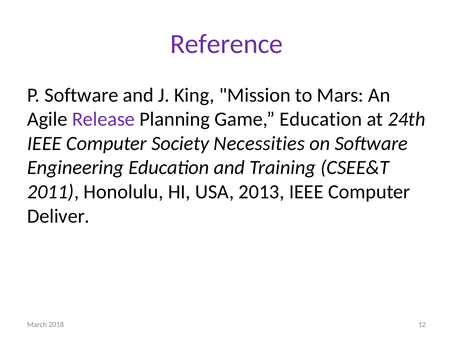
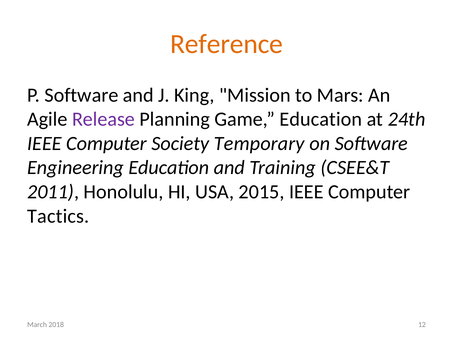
Reference colour: purple -> orange (227, 44)
Necessities: Necessities -> Temporary (259, 143)
2013: 2013 -> 2015 (262, 192)
Deliver: Deliver -> Tactics (58, 216)
